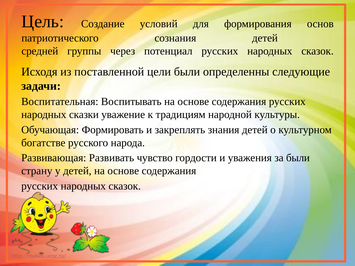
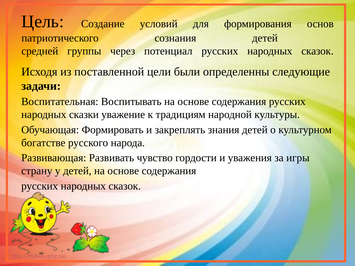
за были: были -> игры (298, 158)
